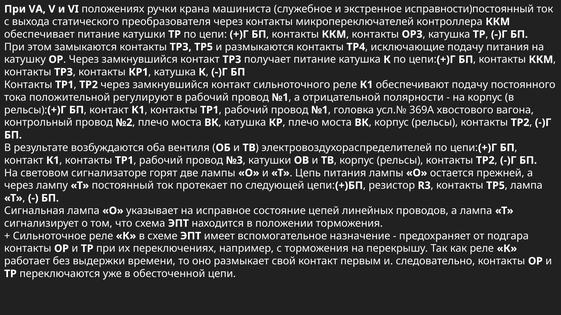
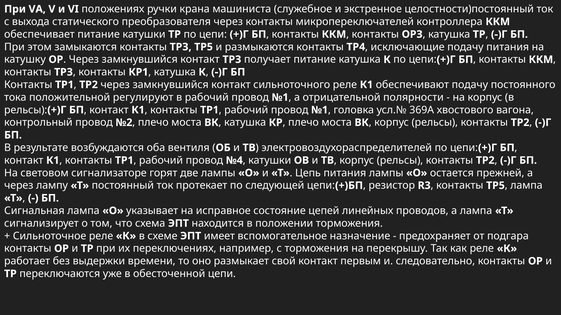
исправности)постоянный: исправности)постоянный -> целостности)постоянный (469, 9)
№3: №3 -> №4 (234, 161)
